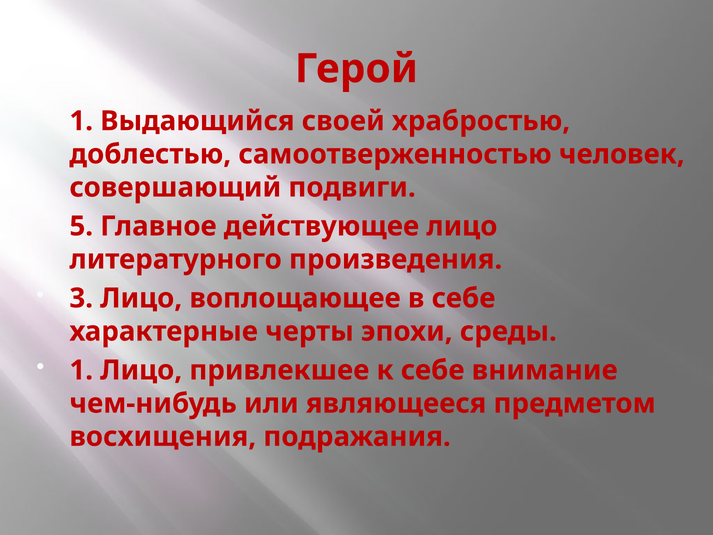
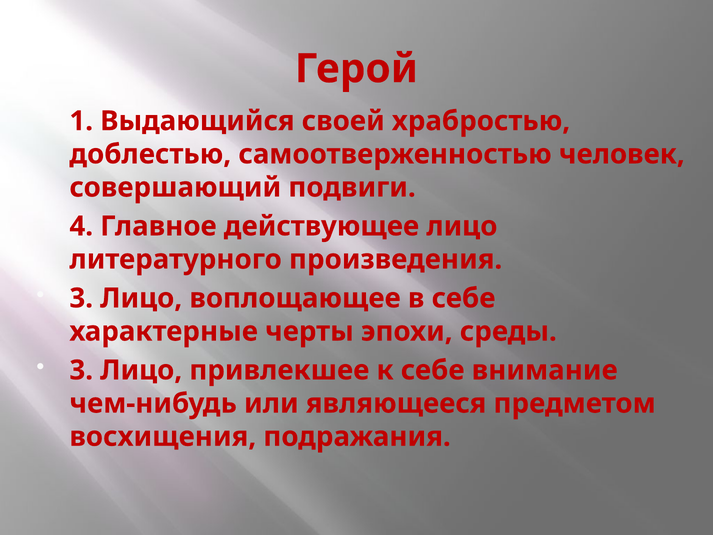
5: 5 -> 4 (81, 226)
1: 1 -> 3 (81, 370)
